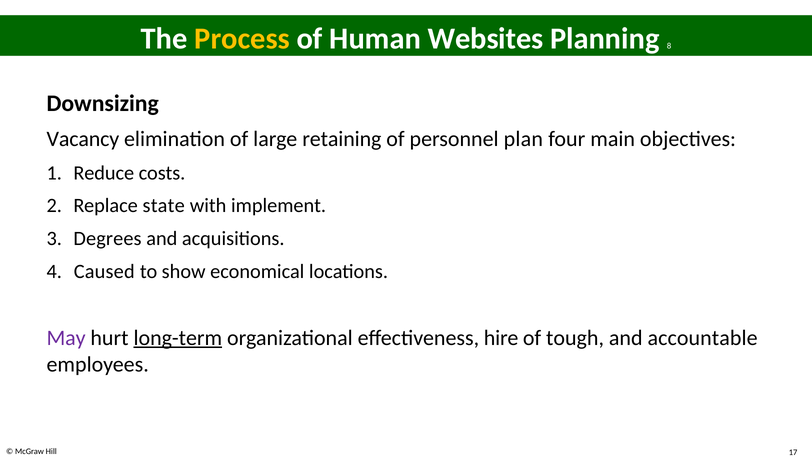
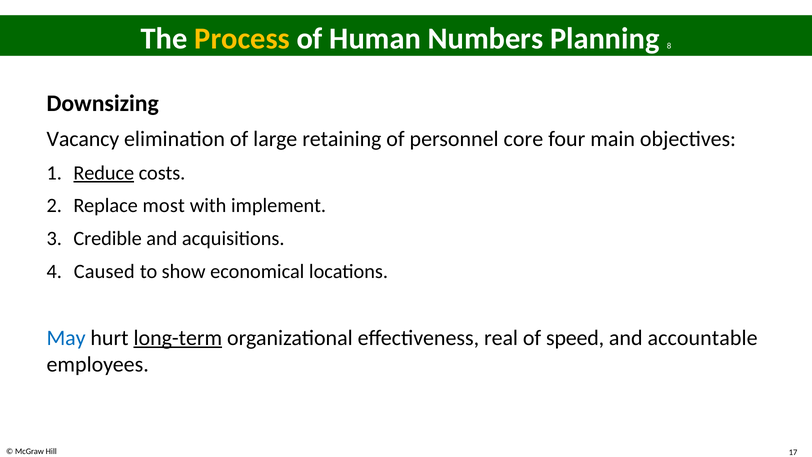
Websites: Websites -> Numbers (486, 39)
plan: plan -> core (523, 139)
Reduce underline: none -> present (104, 173)
state: state -> most (164, 206)
Degrees: Degrees -> Credible (108, 238)
May colour: purple -> blue (66, 338)
hire: hire -> real (501, 338)
tough: tough -> speed (575, 338)
